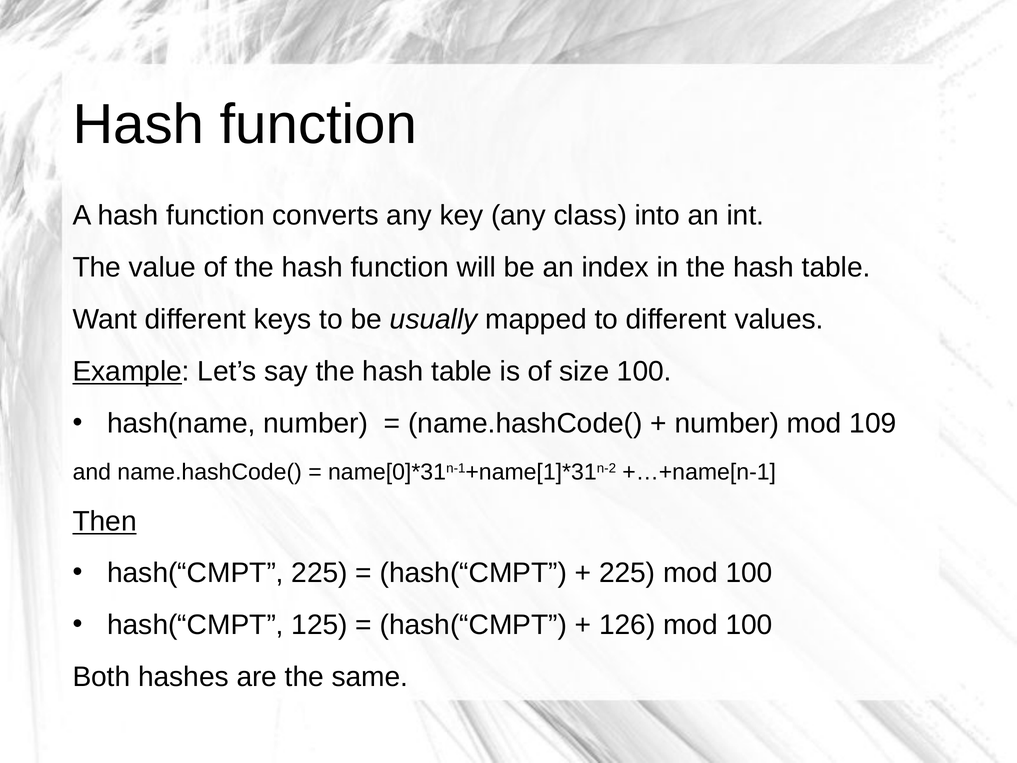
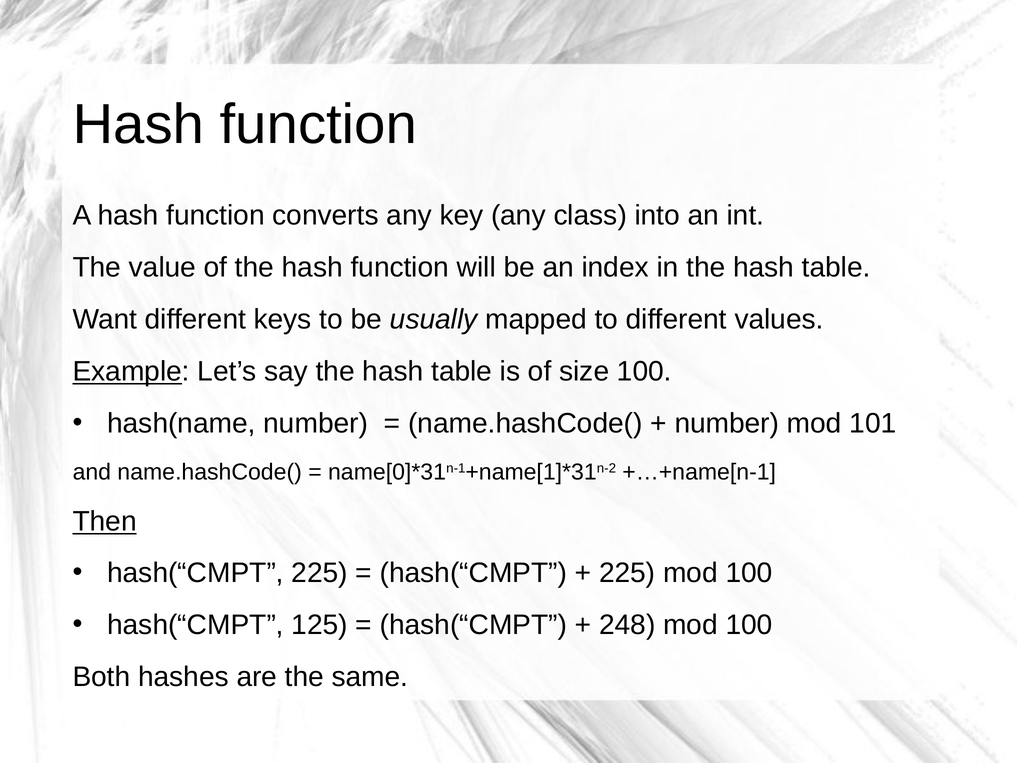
109: 109 -> 101 (873, 423)
126: 126 -> 248 (627, 625)
